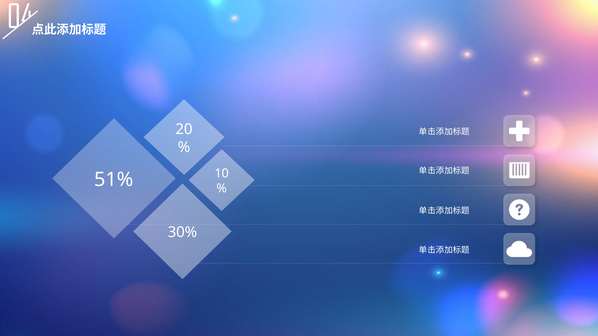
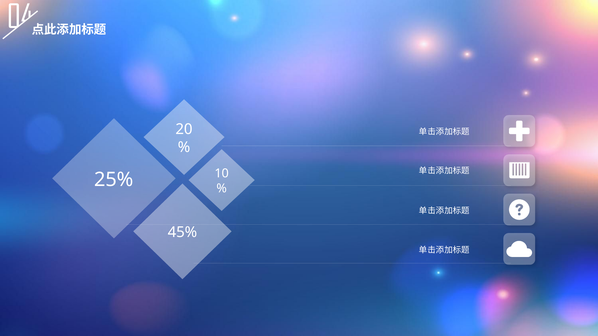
51%: 51% -> 25% (114, 180)
30%: 30% -> 45% (182, 233)
